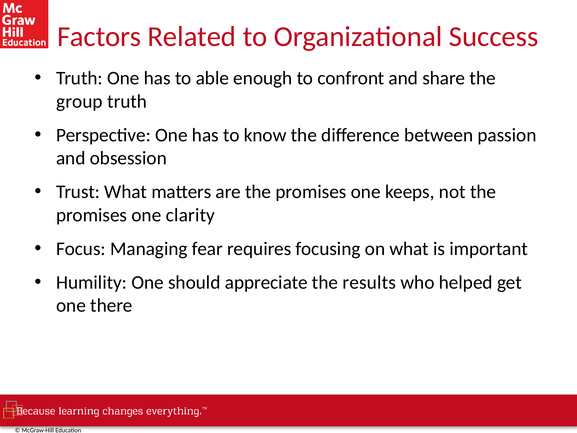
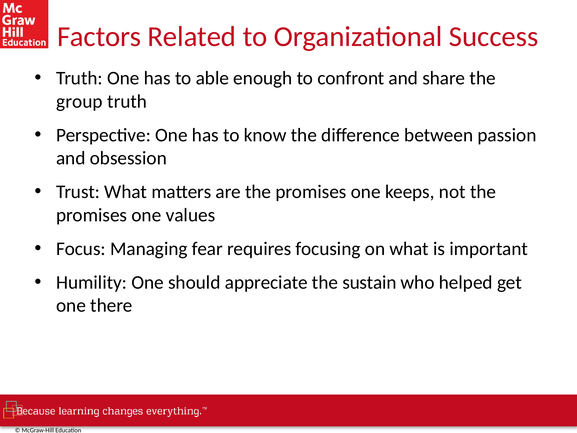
clarity: clarity -> values (191, 215)
results: results -> sustain (369, 282)
